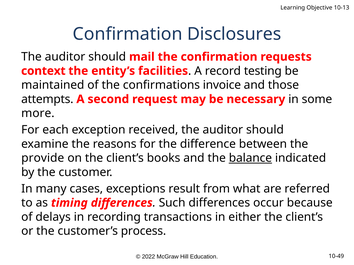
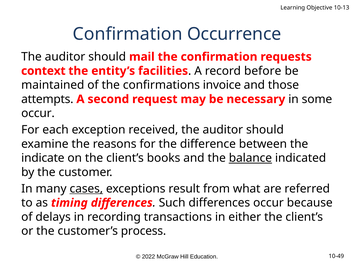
Disclosures: Disclosures -> Occurrence (234, 34)
testing: testing -> before (263, 71)
more: more -> occur (38, 114)
provide: provide -> indicate (43, 158)
cases underline: none -> present (86, 189)
